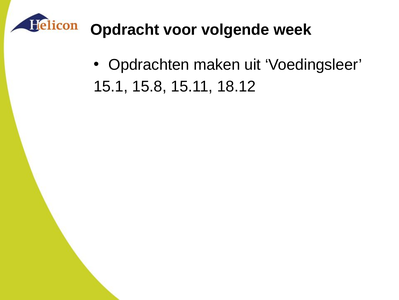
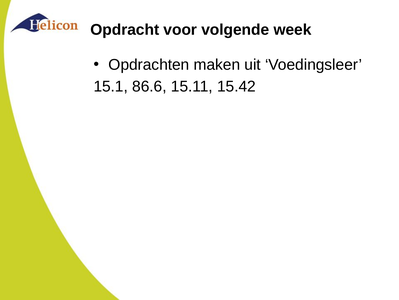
15.8: 15.8 -> 86.6 (149, 86)
18.12: 18.12 -> 15.42 (236, 86)
